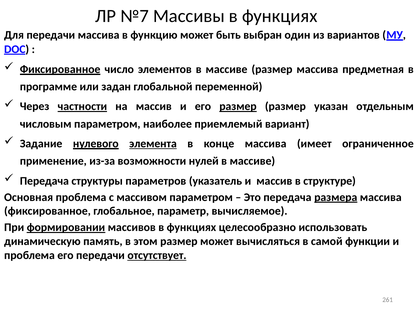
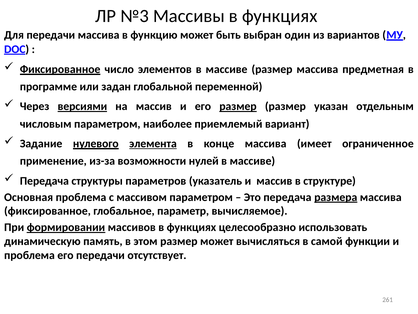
№7: №7 -> №3 (135, 16)
частности: частности -> версиями (82, 106)
отсутствует underline: present -> none (157, 255)
